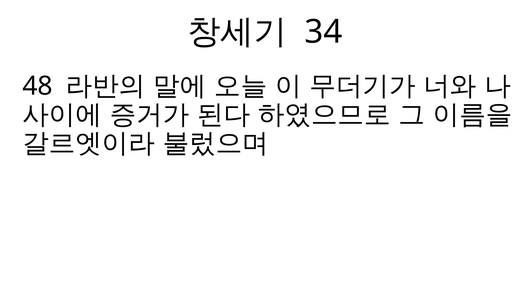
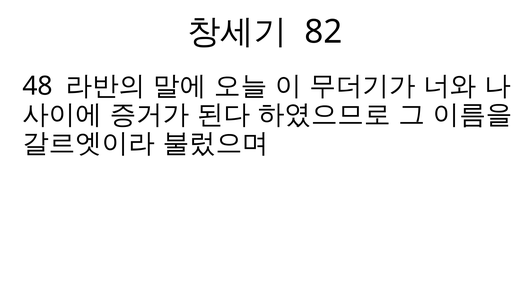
34: 34 -> 82 (324, 32)
